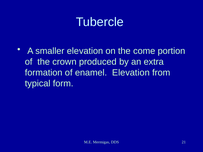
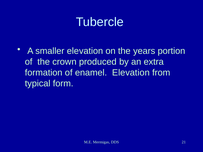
come: come -> years (144, 51)
